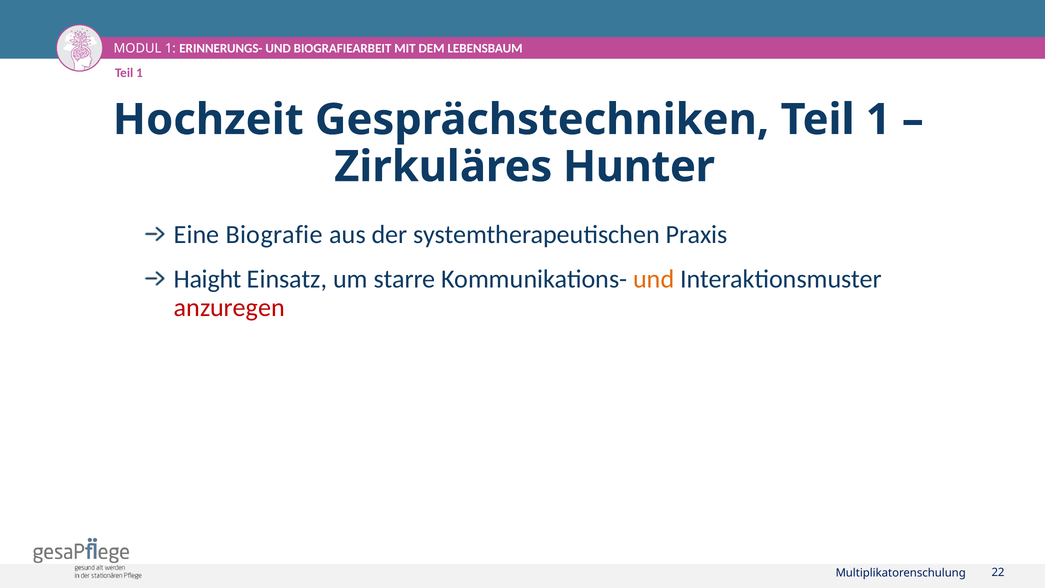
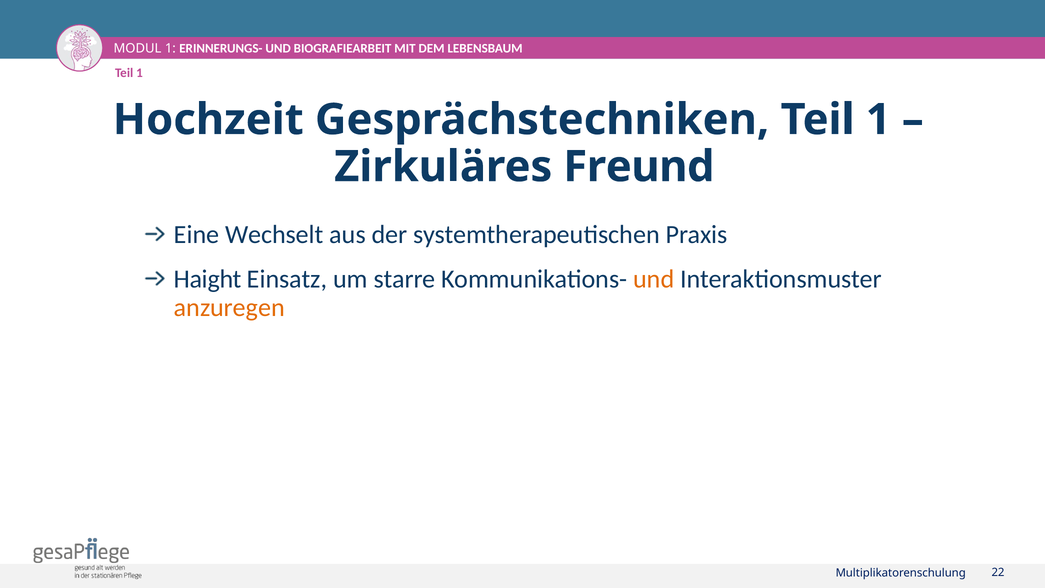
Hunter: Hunter -> Freund (639, 167)
Biografie: Biografie -> Wechselt (274, 235)
anzuregen colour: red -> orange (229, 307)
